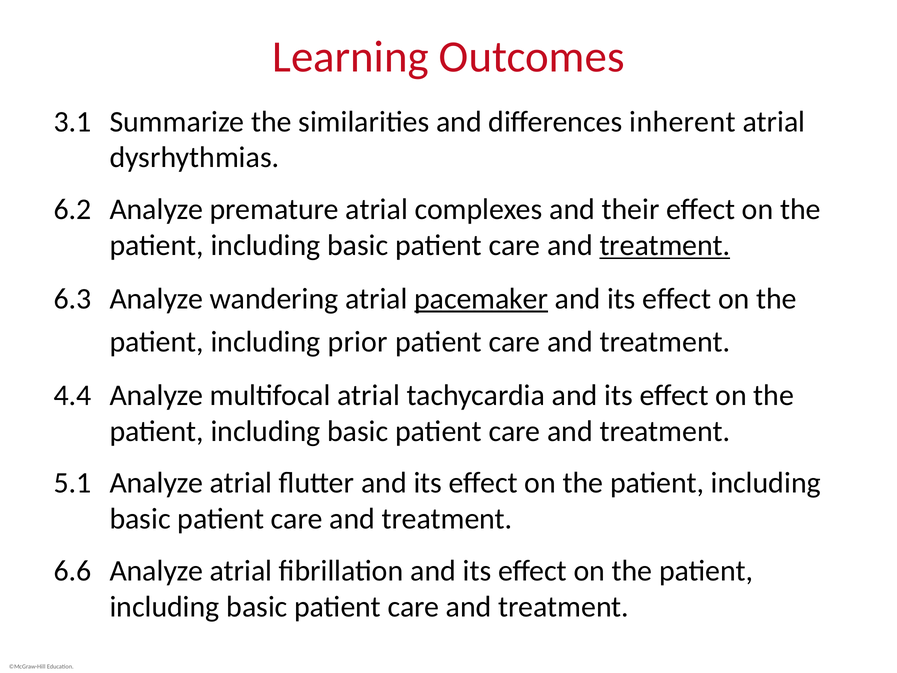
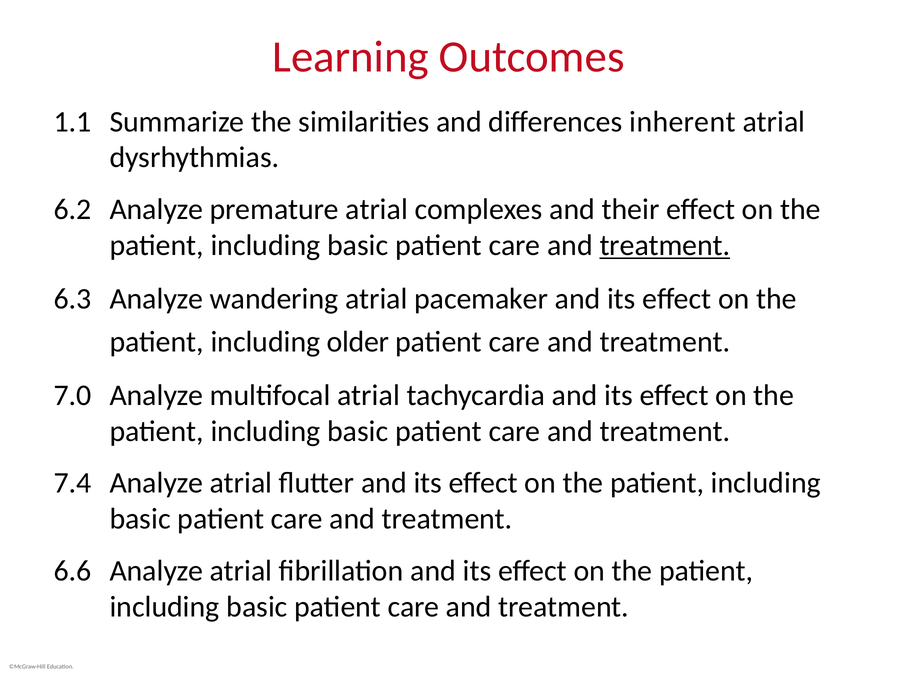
3.1: 3.1 -> 1.1 (73, 122)
pacemaker underline: present -> none (481, 299)
prior: prior -> older (358, 342)
4.4: 4.4 -> 7.0 (73, 395)
5.1: 5.1 -> 7.4 (73, 483)
